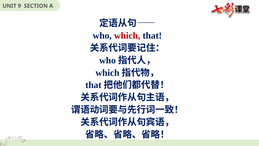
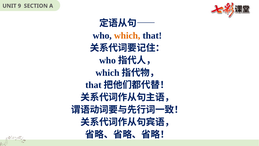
which colour: red -> orange (127, 36)
